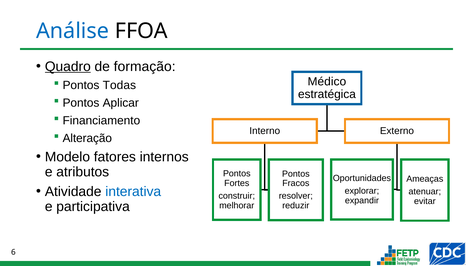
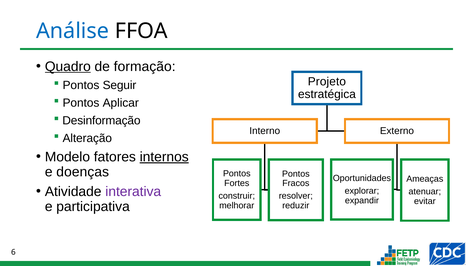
Médico: Médico -> Projeto (327, 82)
Todas: Todas -> Seguir (119, 85)
Financiamento: Financiamento -> Desinformação (101, 121)
internos underline: none -> present (164, 157)
atributos: atributos -> doenças (83, 172)
interativa colour: blue -> purple (133, 192)
